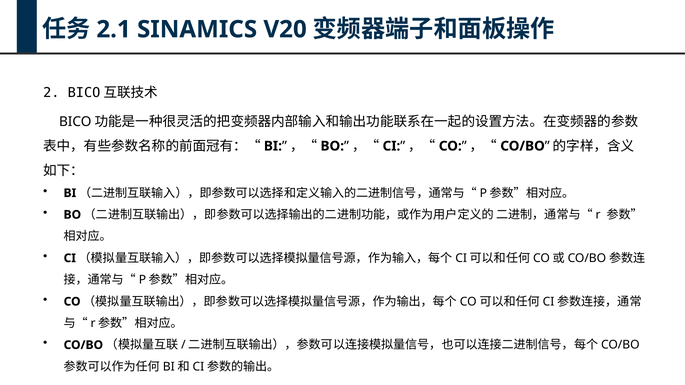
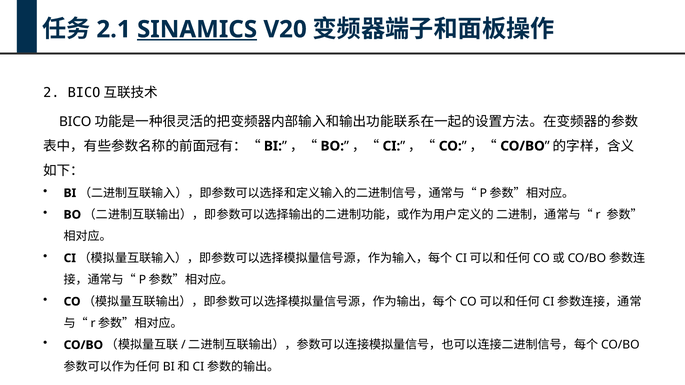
SINAMICS underline: none -> present (197, 29)
